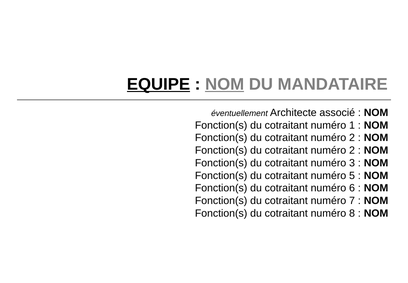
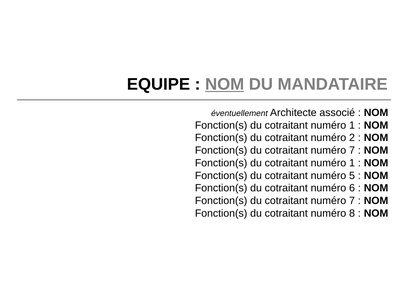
EQUIPE underline: present -> none (159, 84)
2: 2 -> 7 (352, 150)
3: 3 -> 1 (352, 163)
